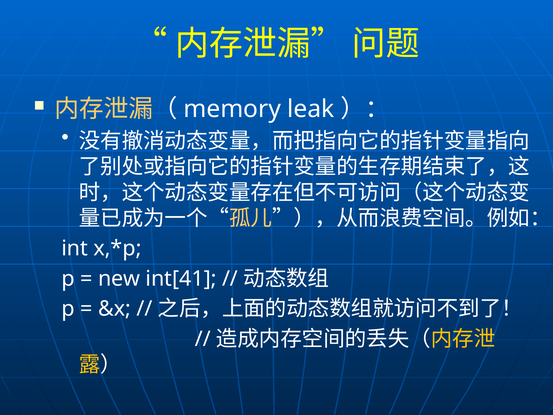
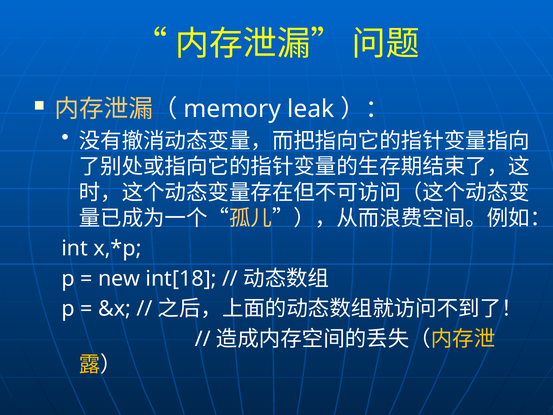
int[41: int[41 -> int[18 (181, 279)
